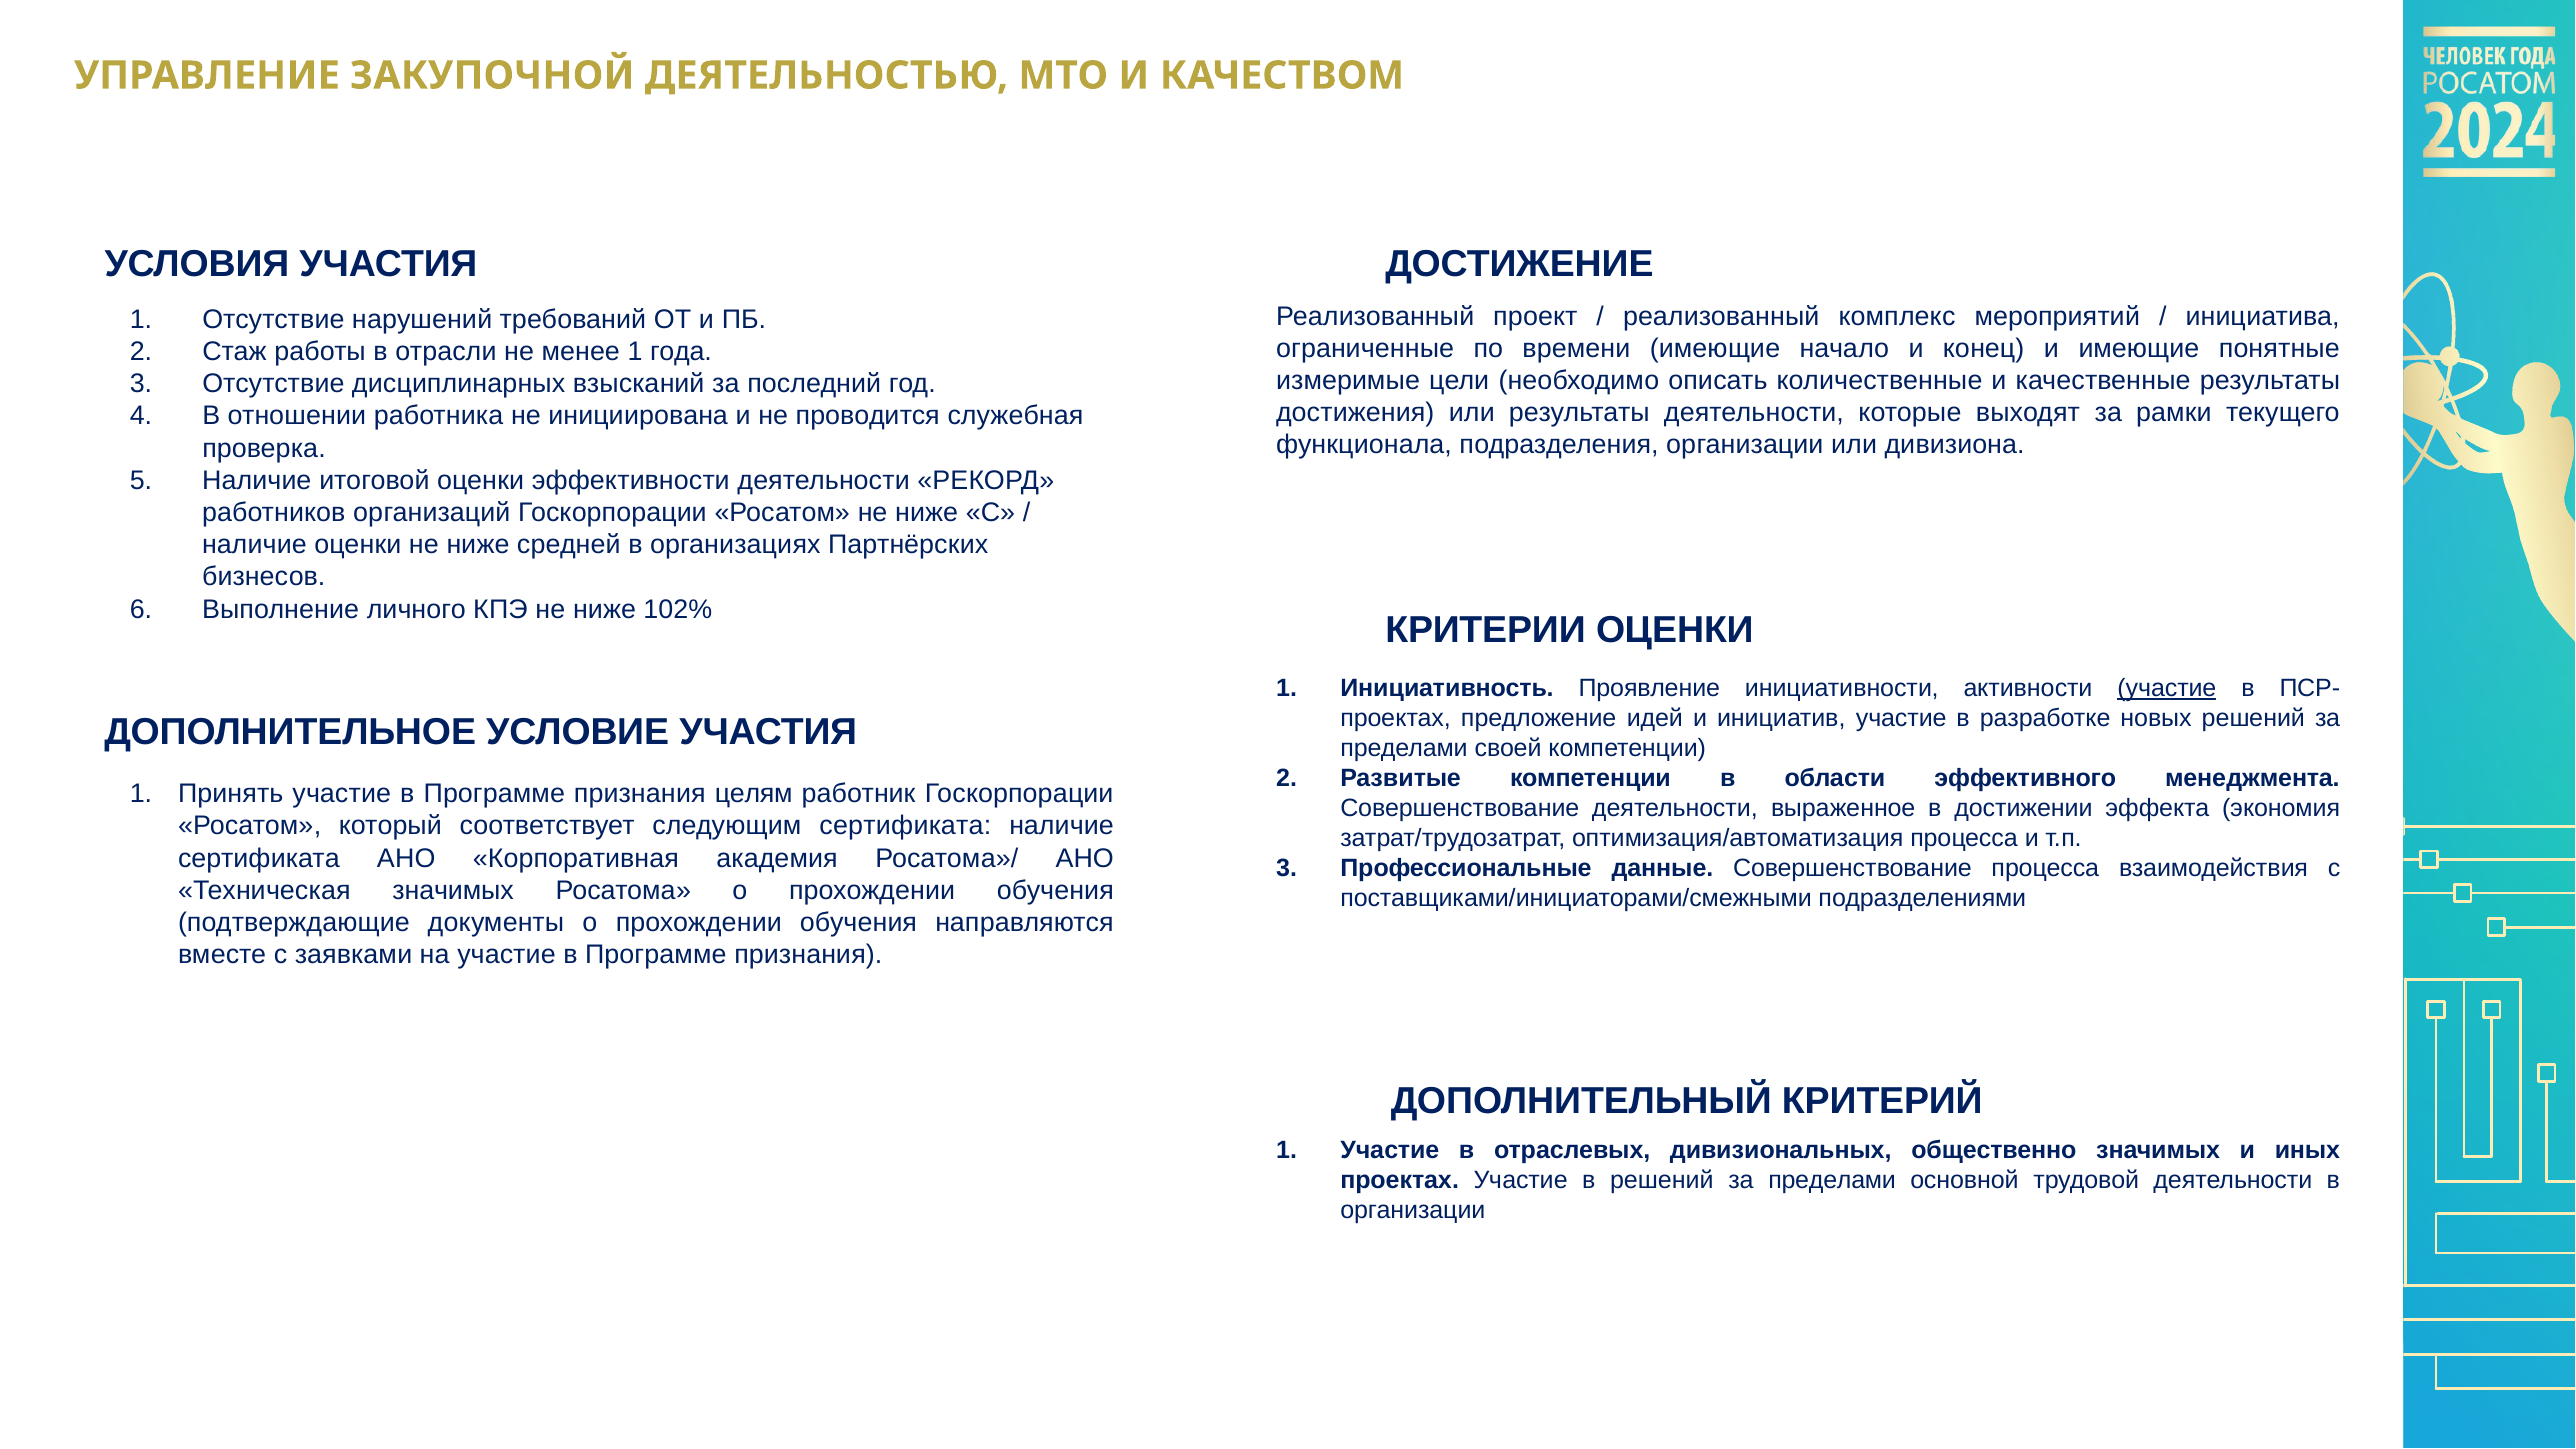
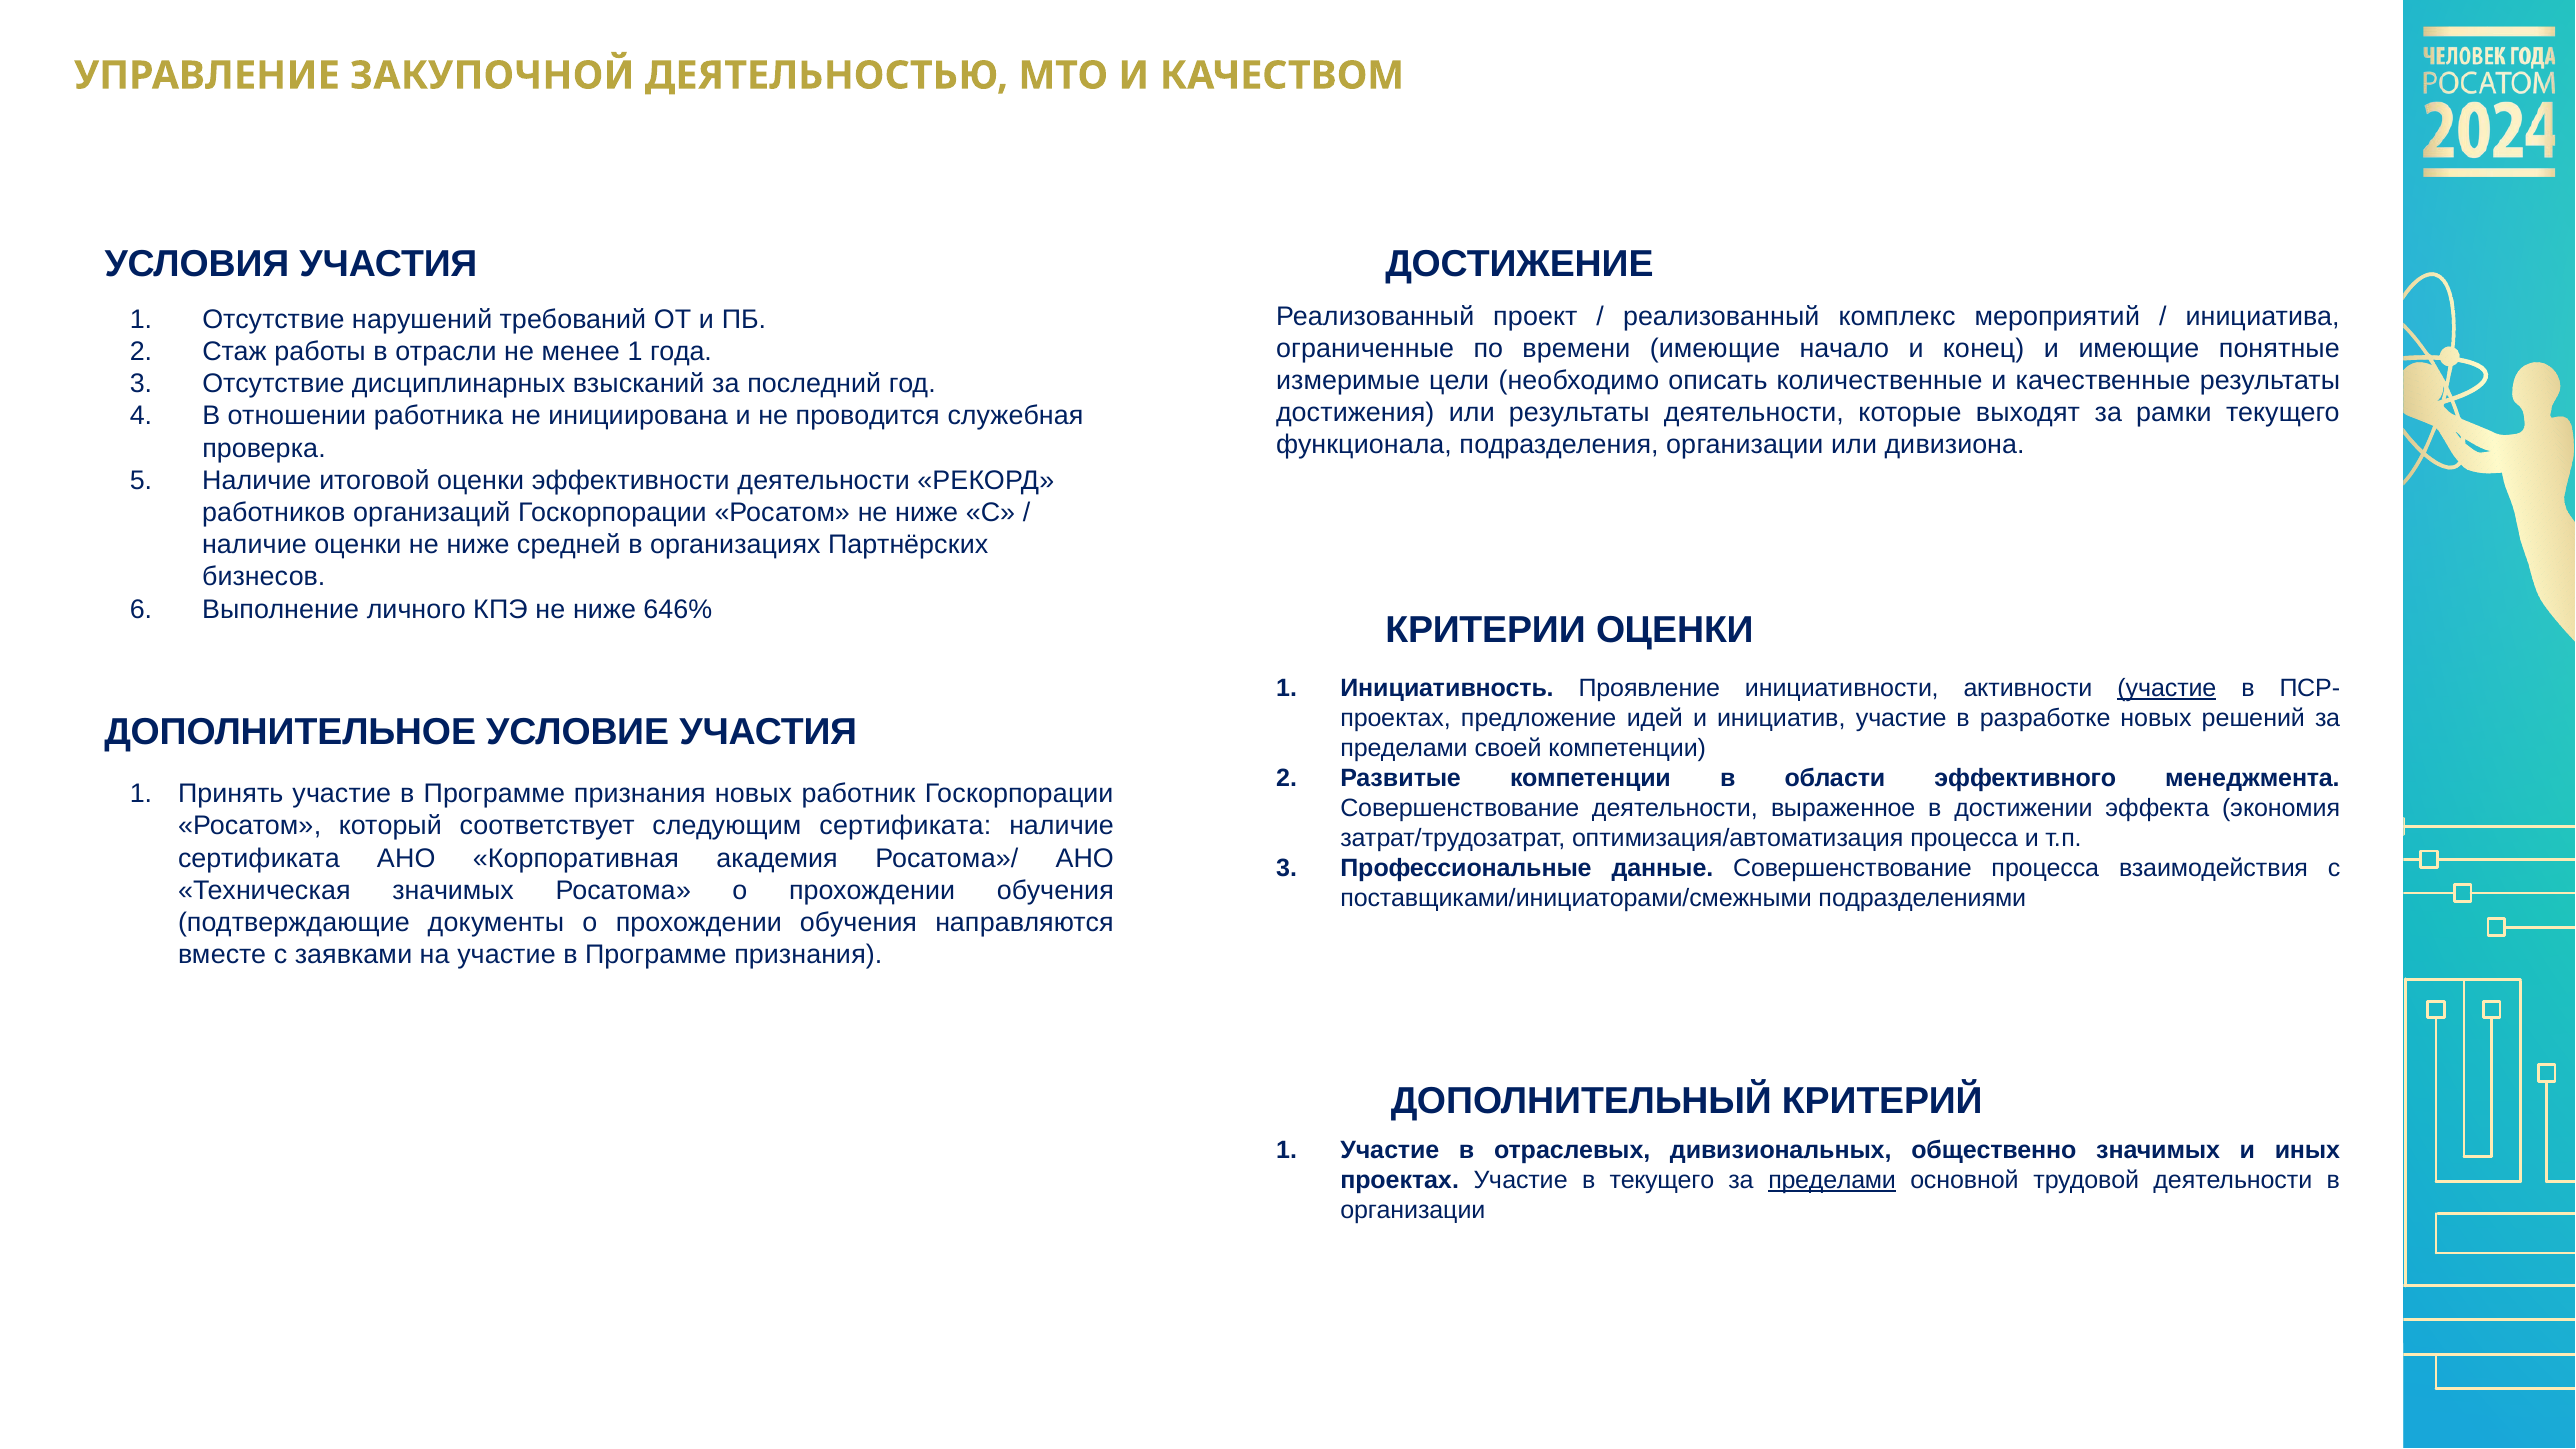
102%: 102% -> 646% (678, 609)
признания целям: целям -> новых (753, 794)
в решений: решений -> текущего (1662, 1180)
пределами underline: none -> present (1832, 1180)
